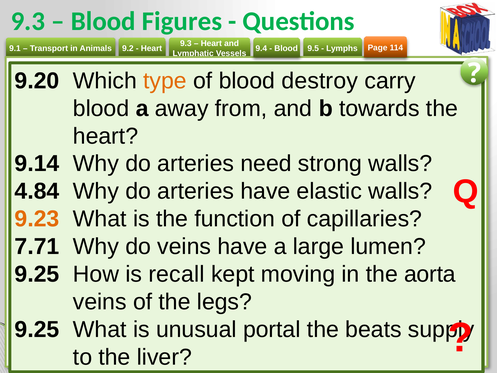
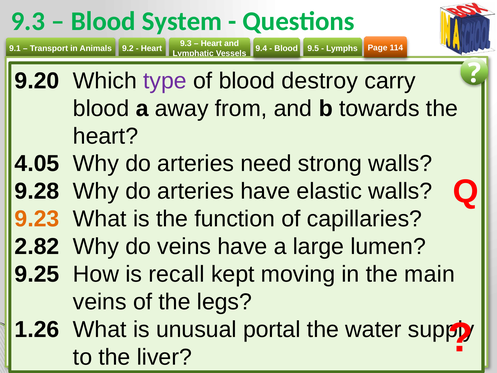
Figures: Figures -> System (182, 21)
type colour: orange -> purple (165, 81)
9.14: 9.14 -> 4.05 (37, 164)
4.84: 4.84 -> 9.28 (37, 191)
7.71: 7.71 -> 2.82 (37, 246)
aorta: aorta -> main (430, 274)
9.25: 9.25 -> 1.26 (37, 329)
beats: beats -> water (373, 329)
